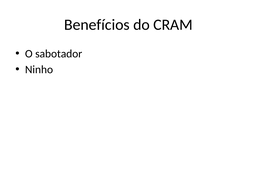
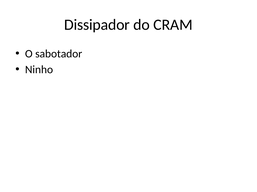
Benefícios: Benefícios -> Dissipador (97, 25)
